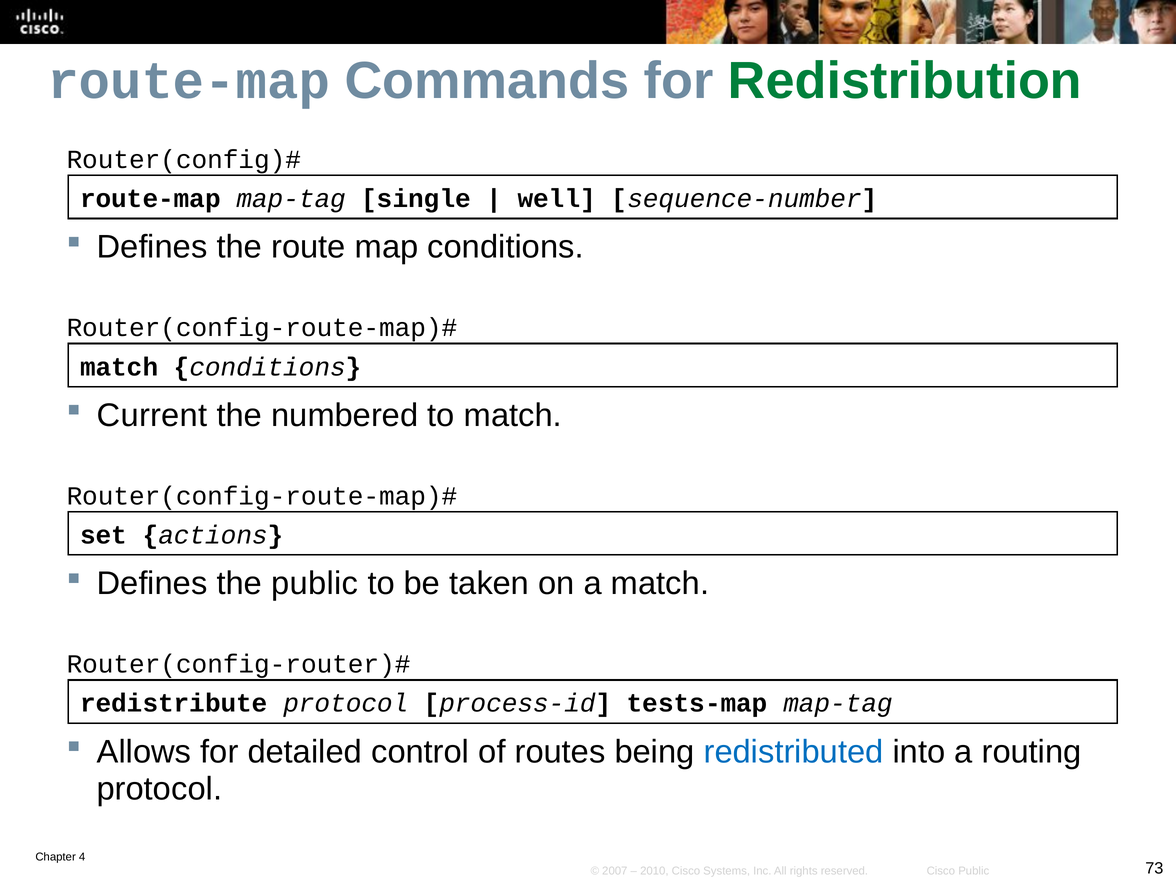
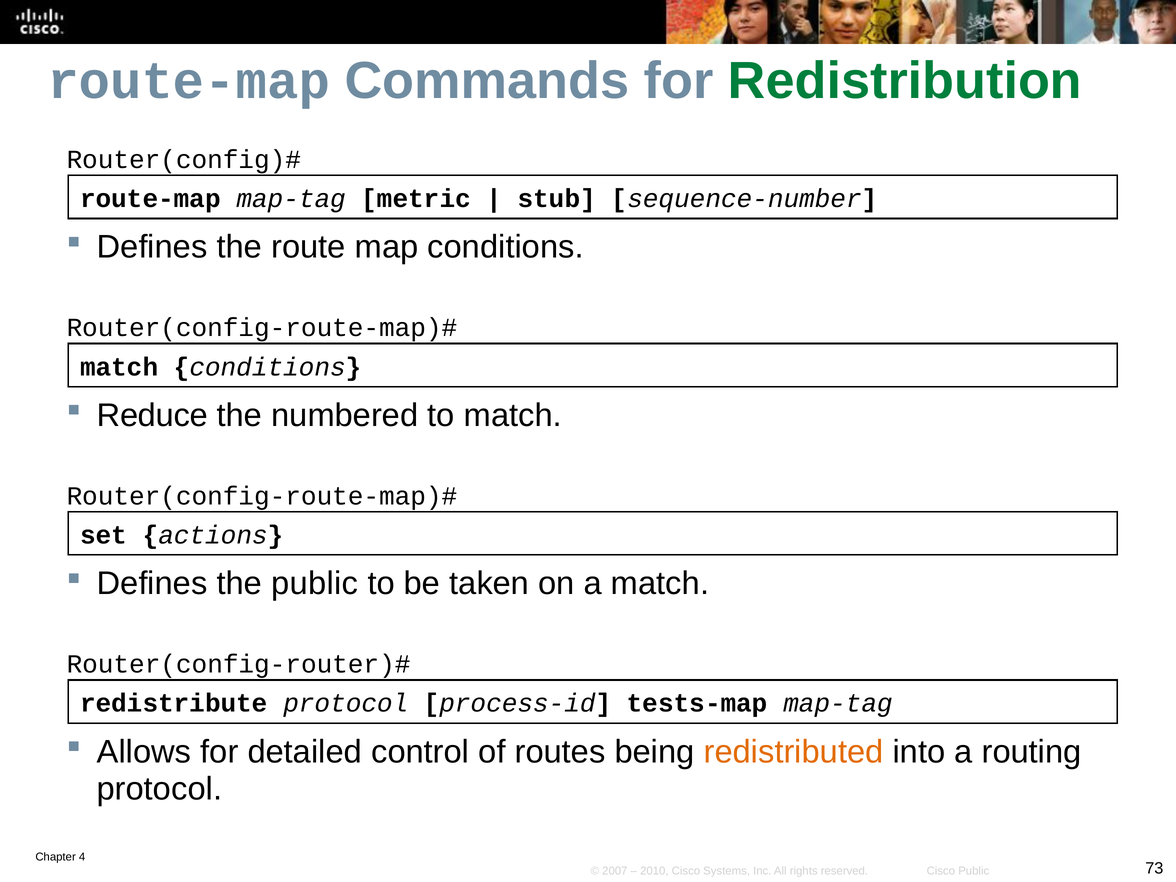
single: single -> metric (416, 199)
well: well -> stub (557, 199)
Current: Current -> Reduce (152, 415)
redistributed colour: blue -> orange (794, 752)
